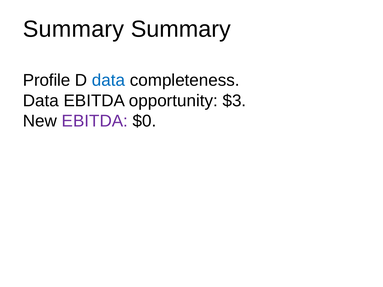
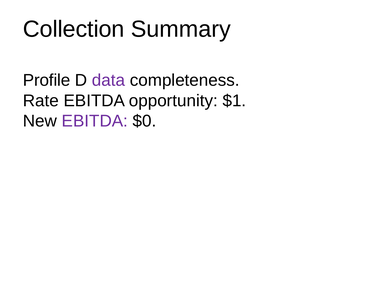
Summary: Summary -> Collection (74, 29)
data colour: blue -> purple (109, 80)
Data: Data -> Rate (41, 101)
$3: $3 -> $1 (234, 101)
